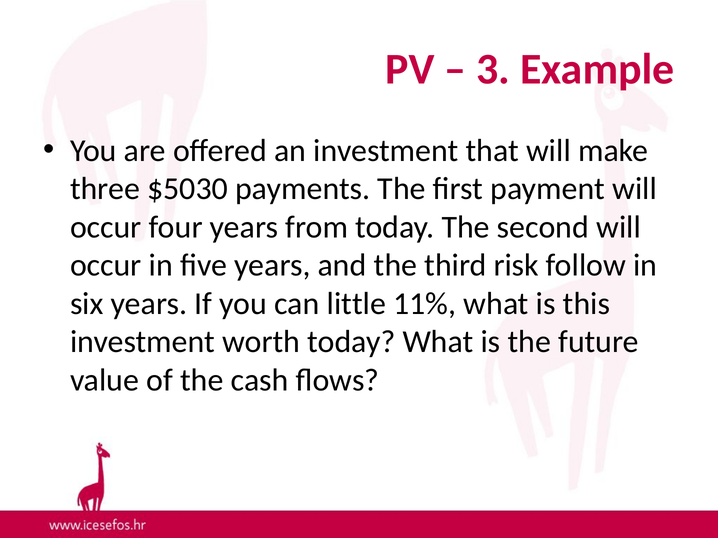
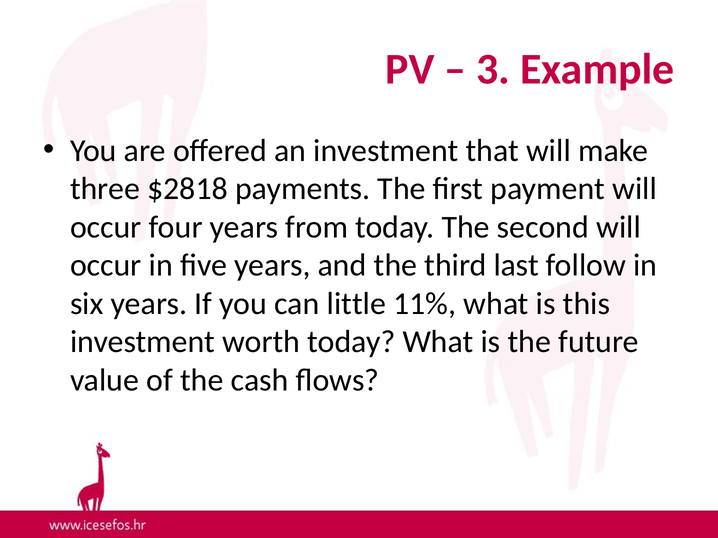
$5030: $5030 -> $2818 (188, 189)
risk: risk -> last (516, 266)
